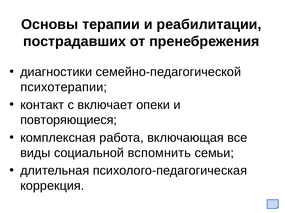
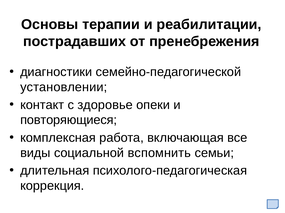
психотерапии: психотерапии -> установлении (64, 87)
включает: включает -> здоровье (105, 105)
